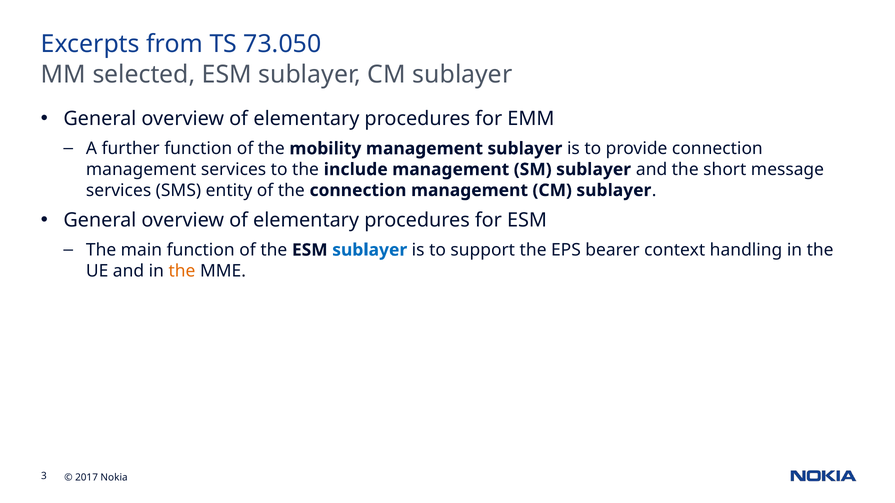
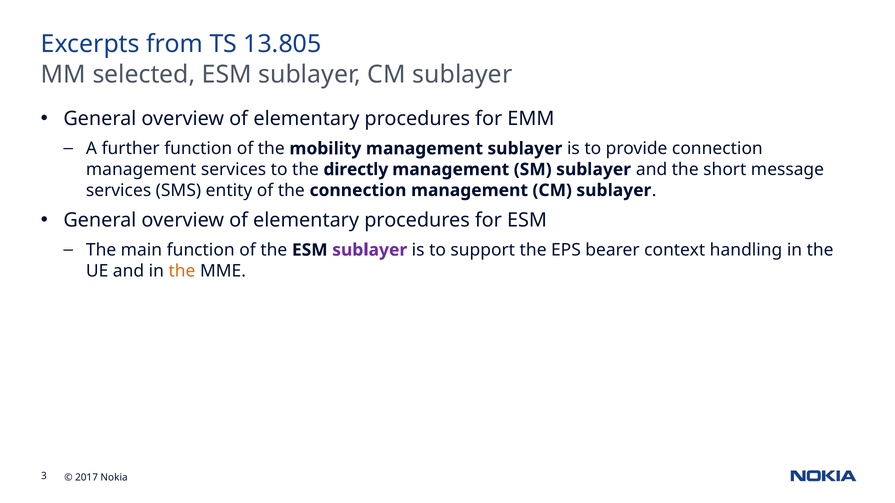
73.050: 73.050 -> 13.805 (282, 44)
include: include -> directly (356, 170)
sublayer colour: blue -> purple (370, 250)
